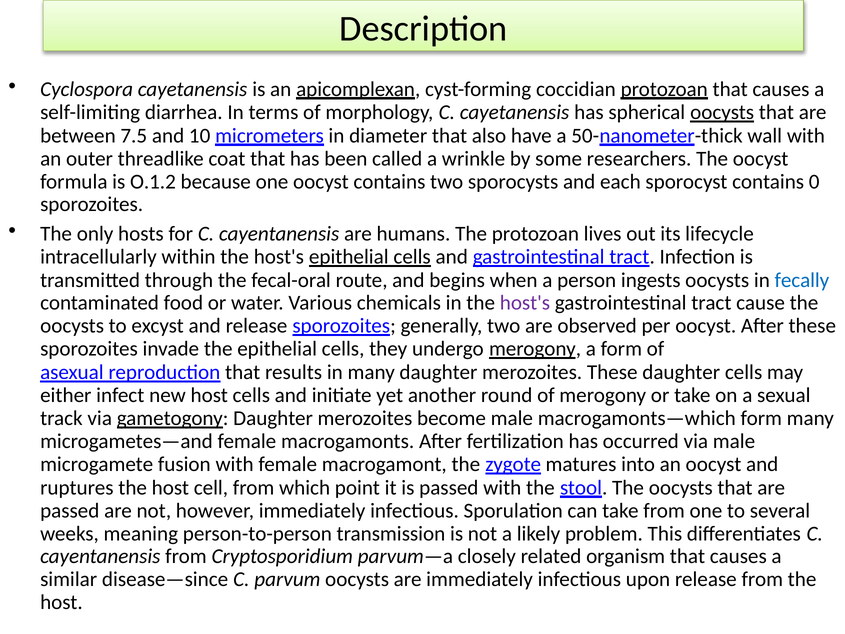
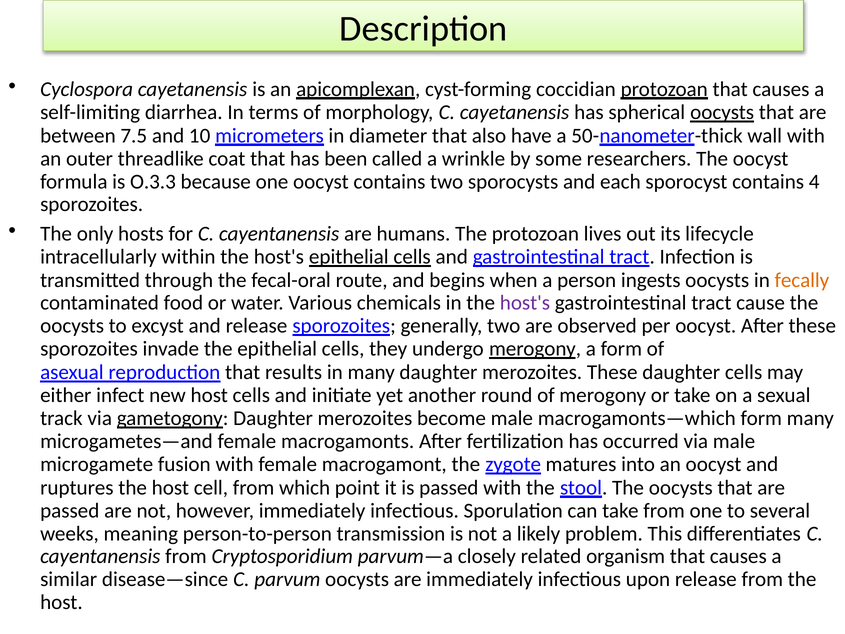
O.1.2: O.1.2 -> O.3.3 (153, 182)
0: 0 -> 4 (814, 182)
fecally colour: blue -> orange (802, 280)
